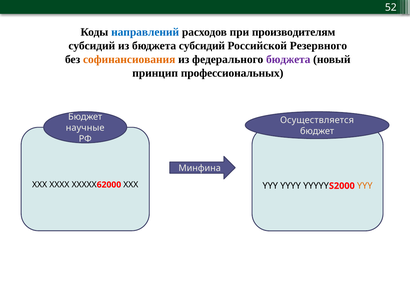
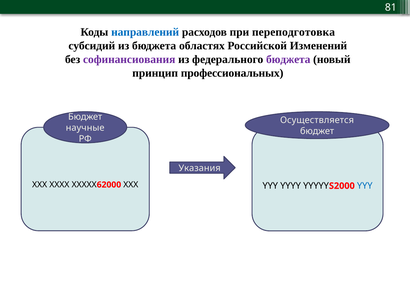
52: 52 -> 81 (391, 7)
производителям: производителям -> переподготовка (294, 32)
бюджета субсидий: субсидий -> областях (202, 46)
Резервного: Резервного -> Изменений (318, 46)
софинансиования colour: orange -> purple (129, 60)
Минфина: Минфина -> Указания (200, 169)
YYY colour: orange -> blue (365, 186)
